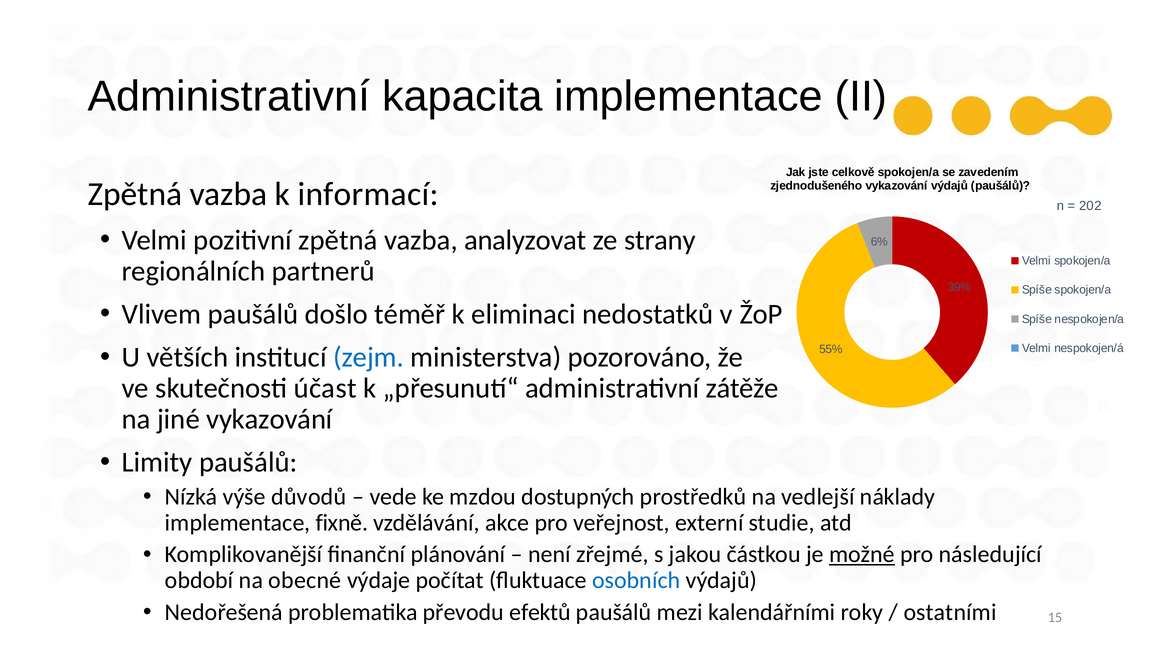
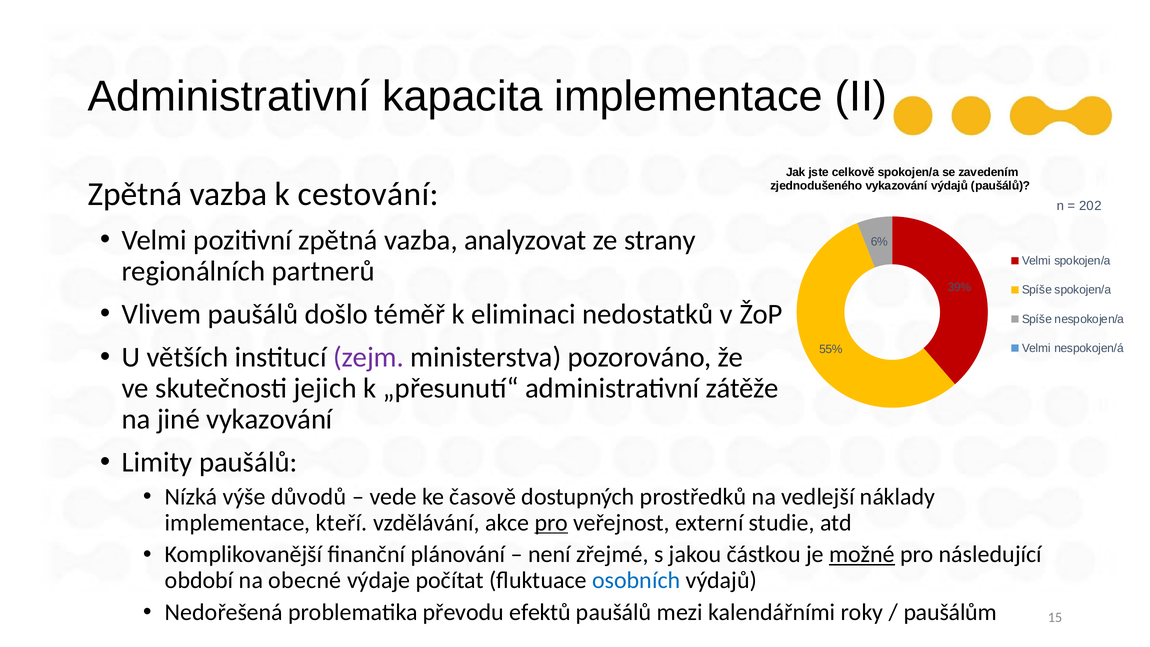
informací: informací -> cestování (368, 194)
zejm colour: blue -> purple (369, 357)
účast: účast -> jejich (325, 388)
mzdou: mzdou -> časově (483, 497)
fixně: fixně -> kteří (342, 523)
pro underline: none -> present (551, 523)
ostatními: ostatními -> paušálům (950, 612)
